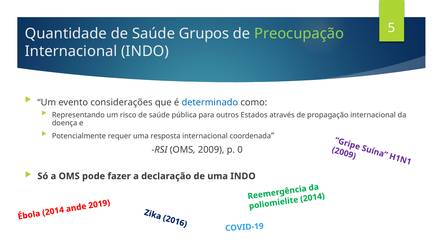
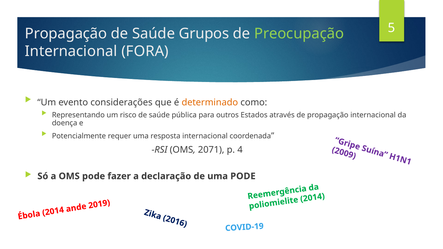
Quantidade: Quantidade -> Propagação (66, 34)
Internacional INDO: INDO -> FORA (145, 51)
determinado colour: blue -> orange (210, 102)
2009: 2009 -> 2071 (211, 150)
p 0: 0 -> 4 (240, 150)
uma INDO: INDO -> PODE (243, 176)
